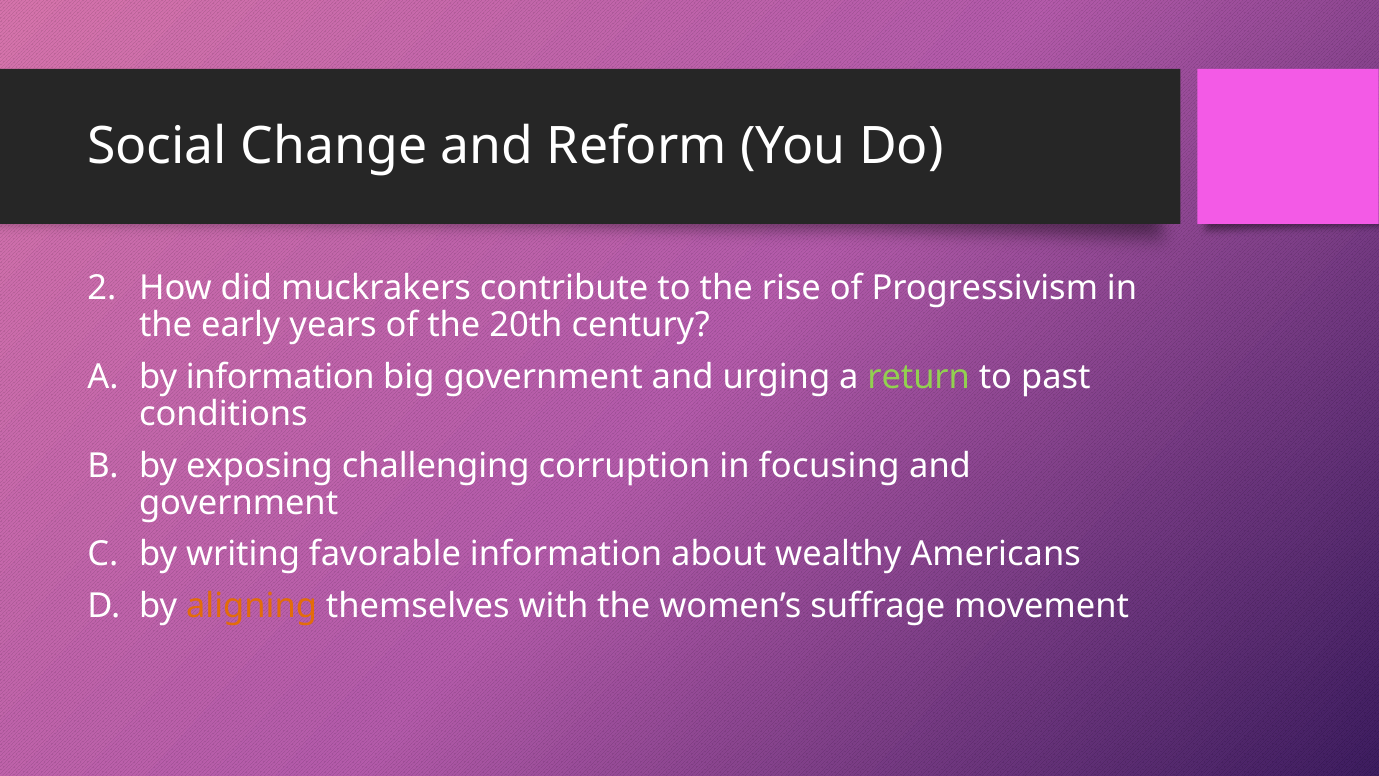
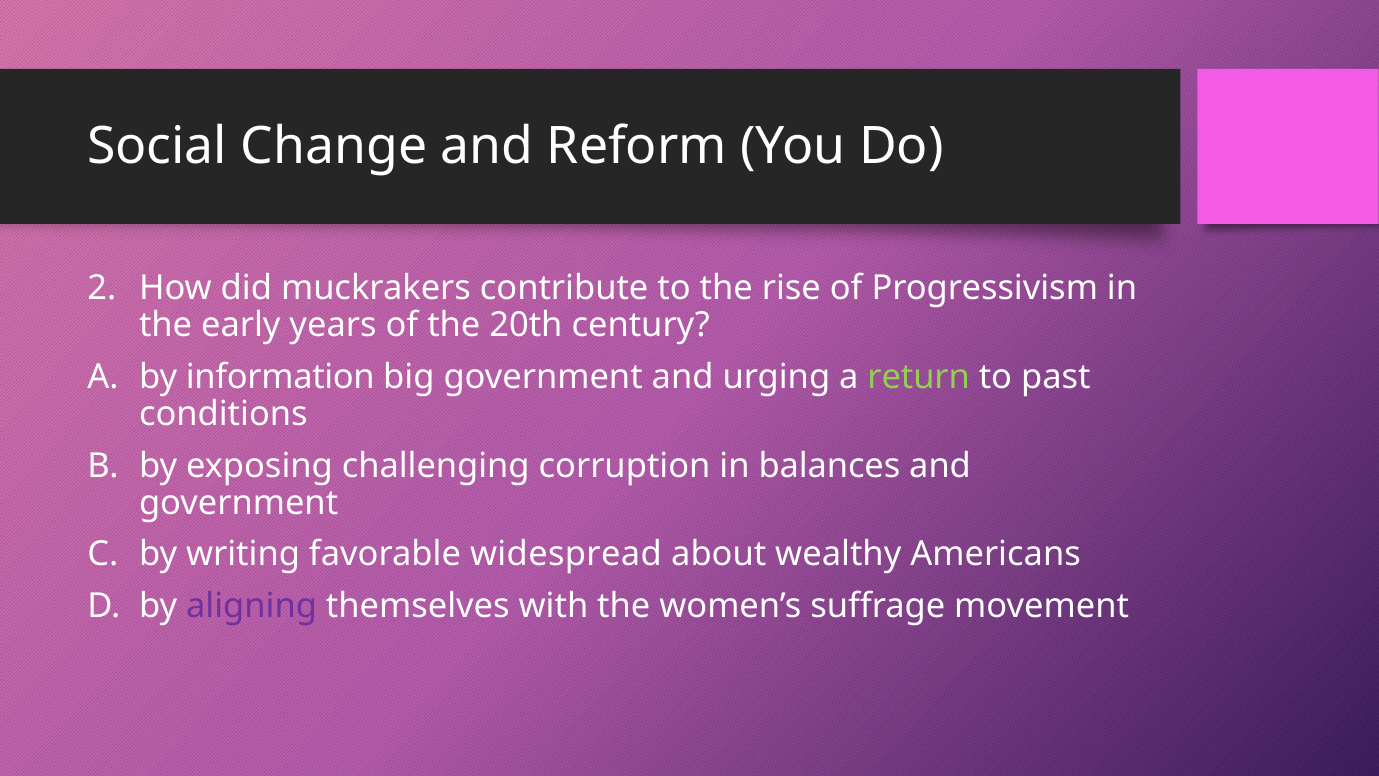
focusing: focusing -> balances (829, 466)
favorable information: information -> widespread (566, 554)
aligning colour: orange -> purple (252, 606)
